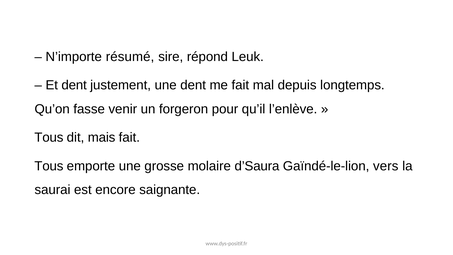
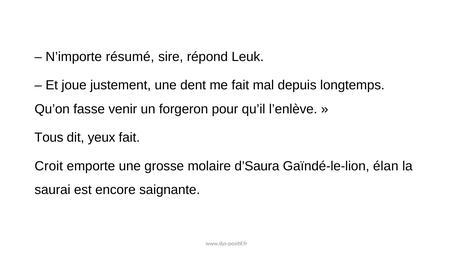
Et dent: dent -> joue (74, 85)
mais: mais -> yeux (102, 137)
Tous: Tous -> Croit (49, 166)
vers: vers -> élan (386, 166)
